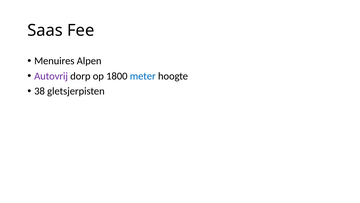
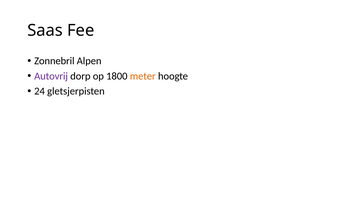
Menuires: Menuires -> Zonnebril (54, 61)
meter colour: blue -> orange (143, 76)
38: 38 -> 24 (40, 91)
